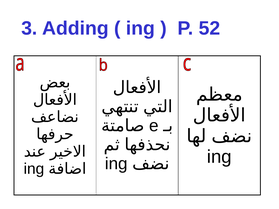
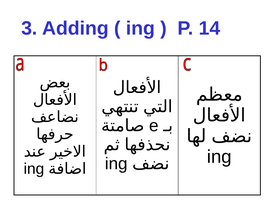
52: 52 -> 14 (209, 28)
